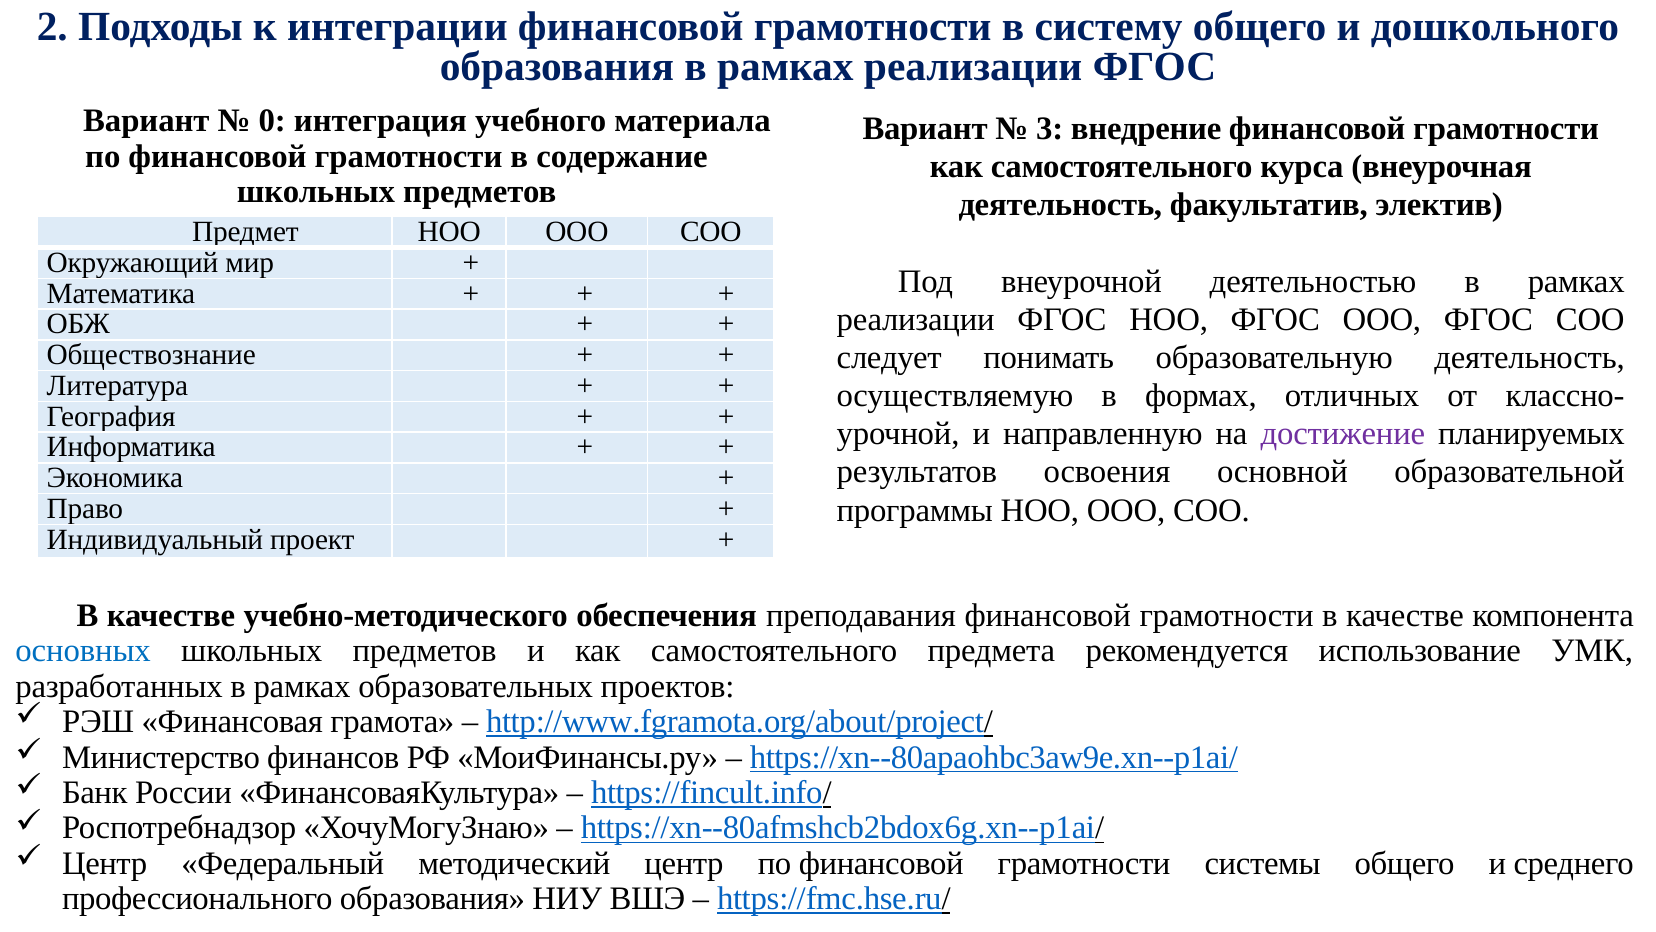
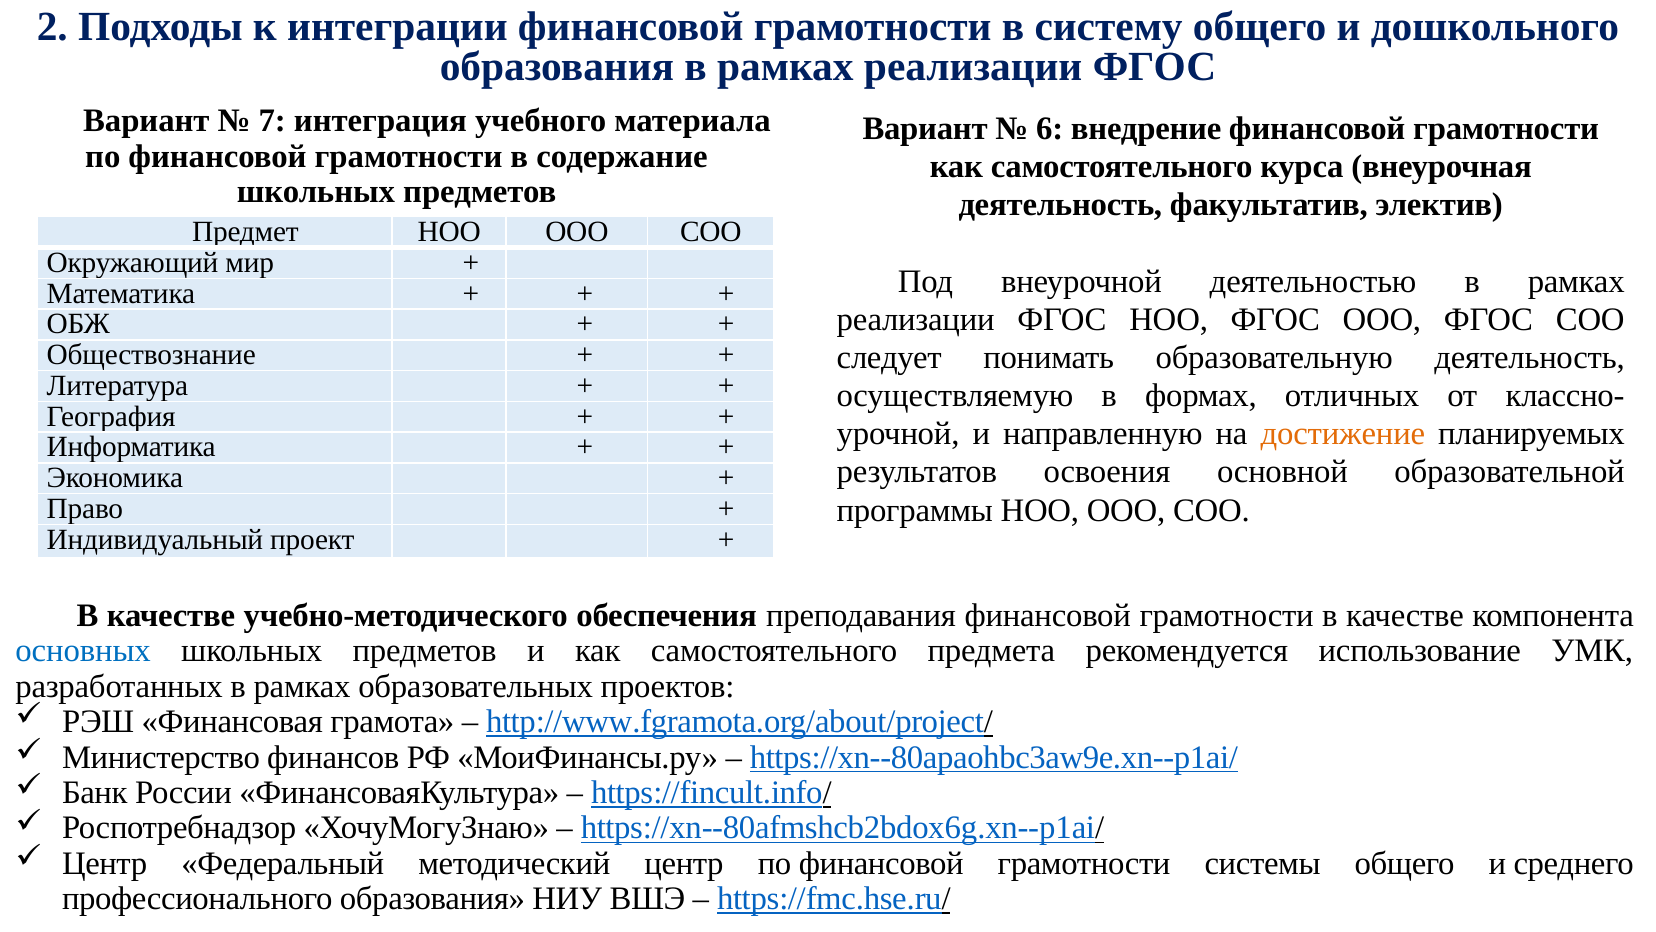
0: 0 -> 7 (272, 121)
3: 3 -> 6 (1050, 129)
достижение colour: purple -> orange (1343, 434)
